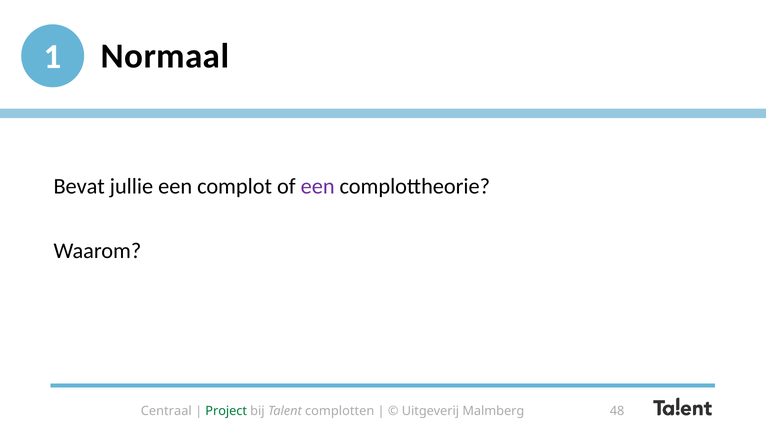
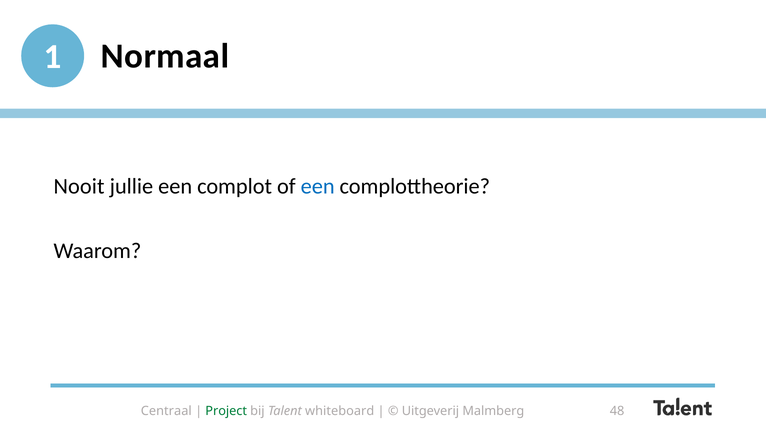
Bevat: Bevat -> Nooit (79, 187)
een colour: purple -> blue (318, 187)
complotten: complotten -> whiteboard (340, 411)
